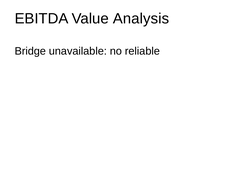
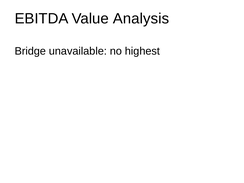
reliable: reliable -> highest (142, 51)
